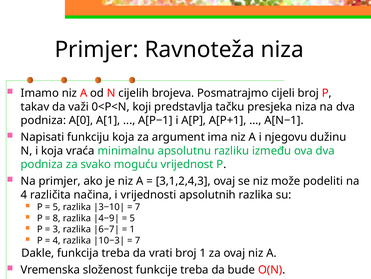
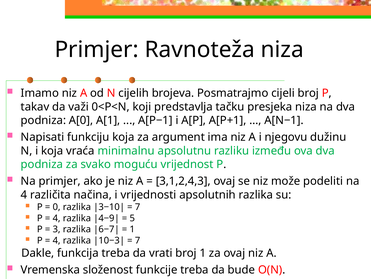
5: 5 -> 0 (57, 207)
8: 8 -> 4 (57, 218)
